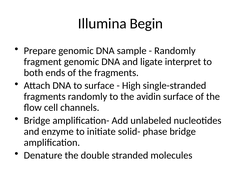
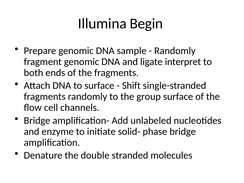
High: High -> Shift (131, 86)
avidin: avidin -> group (149, 97)
